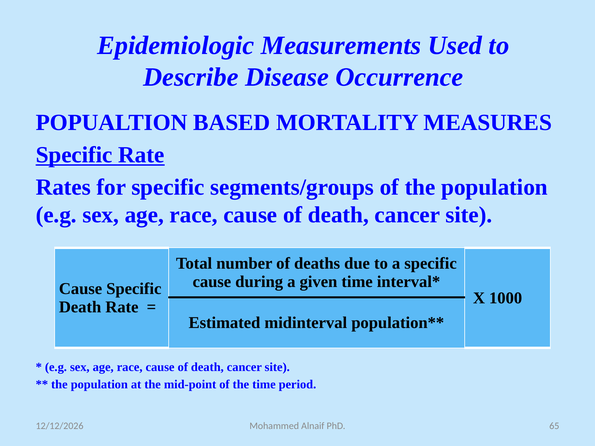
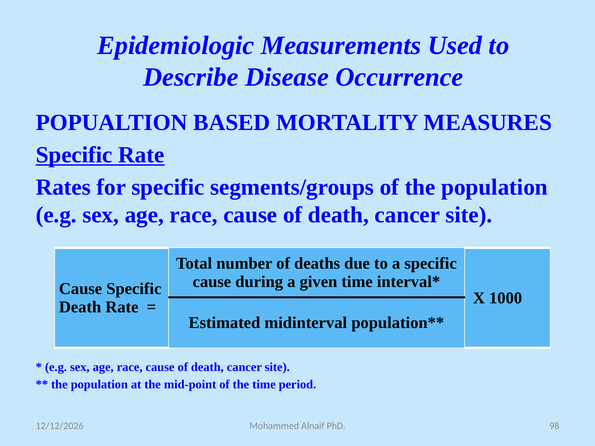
65: 65 -> 98 (554, 426)
